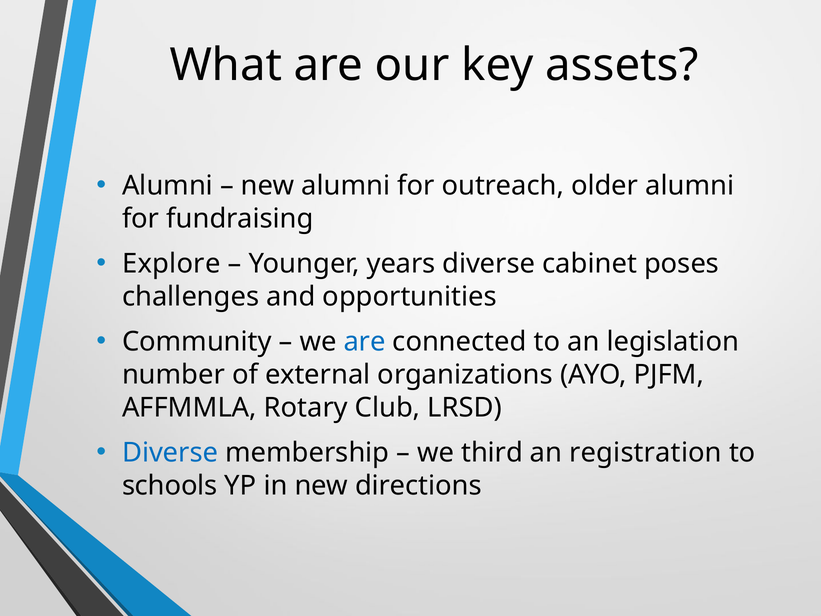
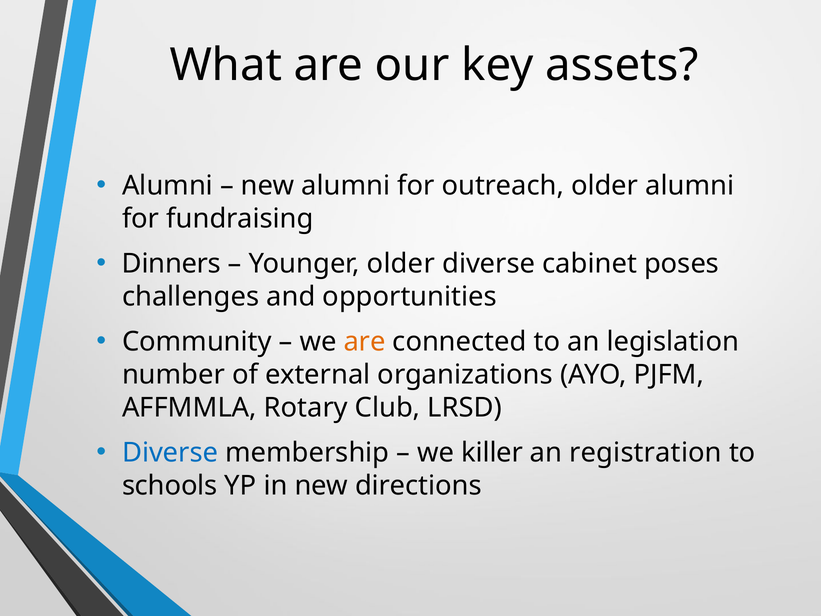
Explore: Explore -> Dinners (172, 264)
Younger years: years -> older (401, 264)
are colour: blue -> orange (365, 342)
third: third -> killer (492, 453)
